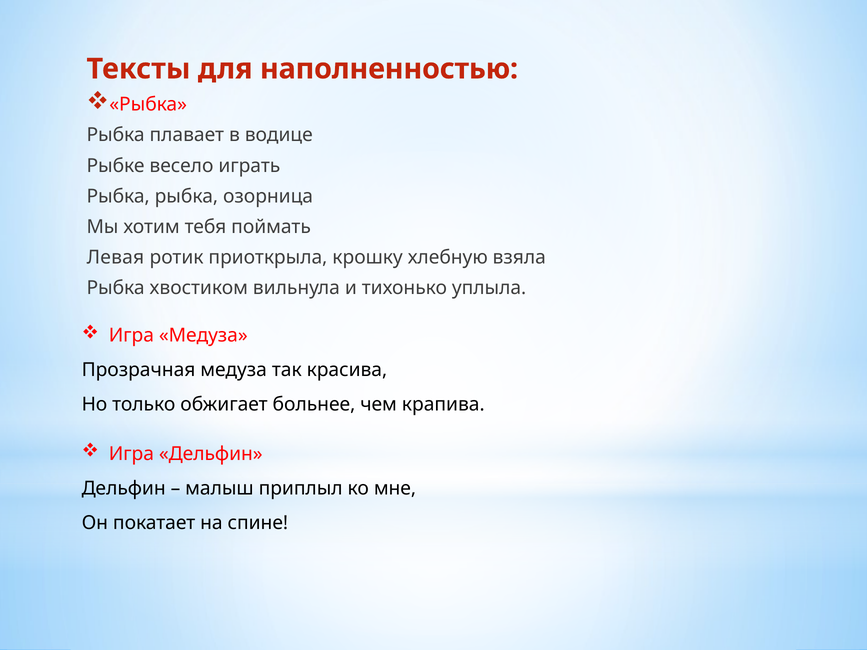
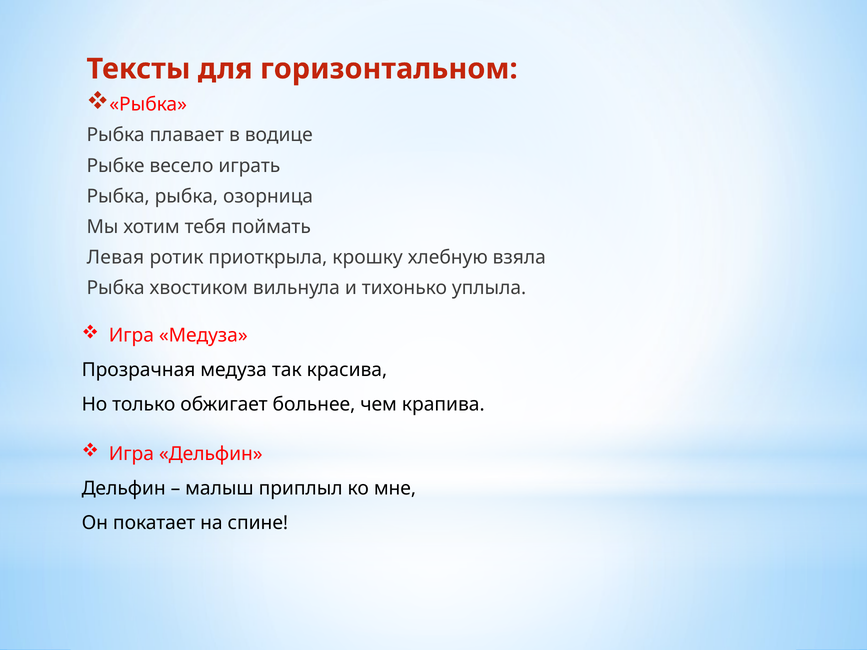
наполненностью: наполненностью -> горизонтальном (389, 69)
